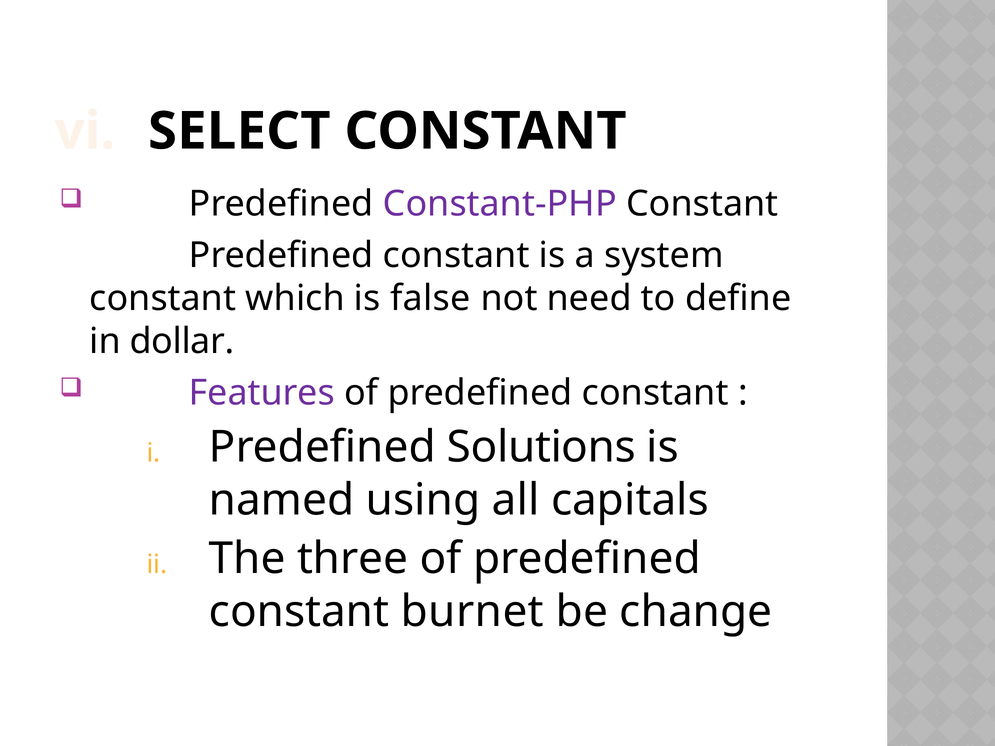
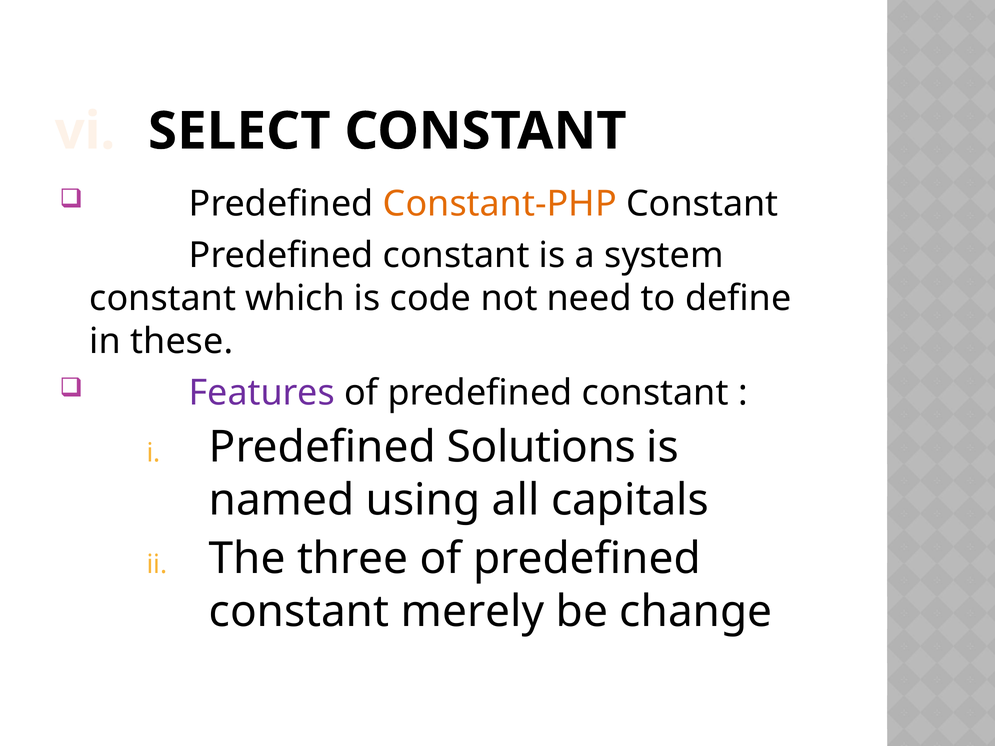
Constant-PHP colour: purple -> orange (500, 204)
false: false -> code (431, 299)
dollar: dollar -> these (182, 342)
burnet: burnet -> merely (473, 612)
